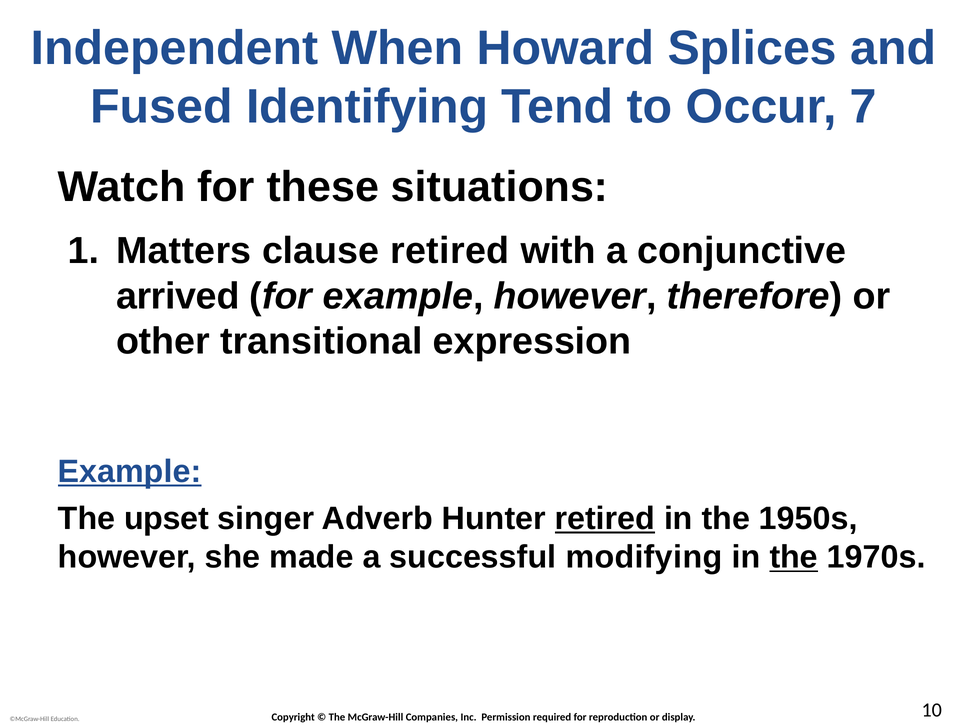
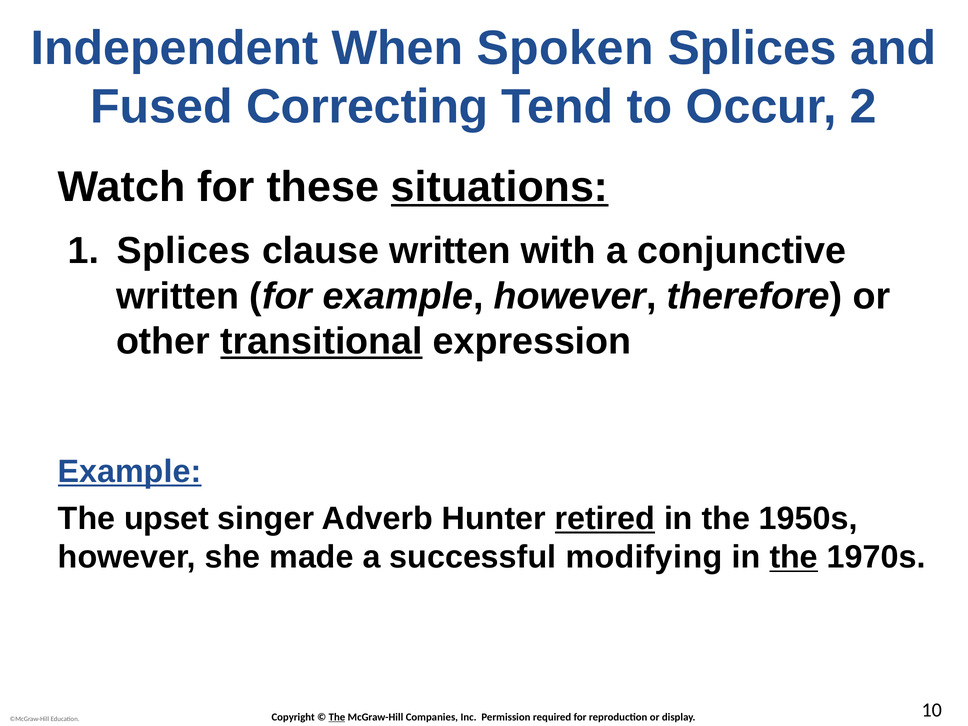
Howard: Howard -> Spoken (565, 49)
Identifying: Identifying -> Correcting (367, 107)
7: 7 -> 2 (863, 107)
situations underline: none -> present (500, 187)
1 Matters: Matters -> Splices (184, 251)
clause retired: retired -> written (450, 251)
arrived: arrived -> written (178, 296)
transitional underline: none -> present (321, 341)
The underline: none -> present (337, 717)
